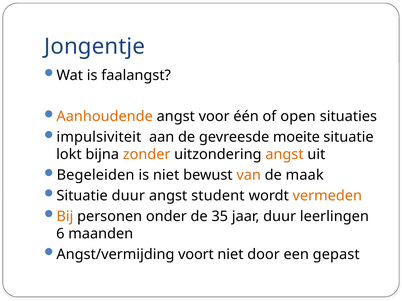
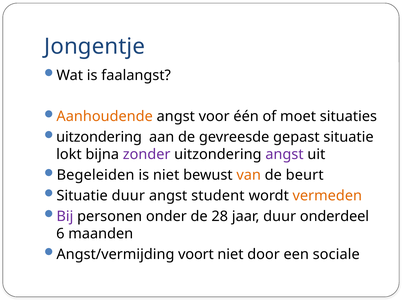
open: open -> moet (298, 117)
impulsiviteit: impulsiviteit -> uitzondering (99, 137)
moeite: moeite -> gepast (296, 137)
zonder colour: orange -> purple (147, 155)
angst colour: orange -> purple (284, 155)
maak: maak -> beurt (305, 175)
Bij colour: orange -> purple (65, 217)
35: 35 -> 28 (220, 217)
leerlingen: leerlingen -> onderdeel (334, 217)
gepast: gepast -> sociale (336, 255)
